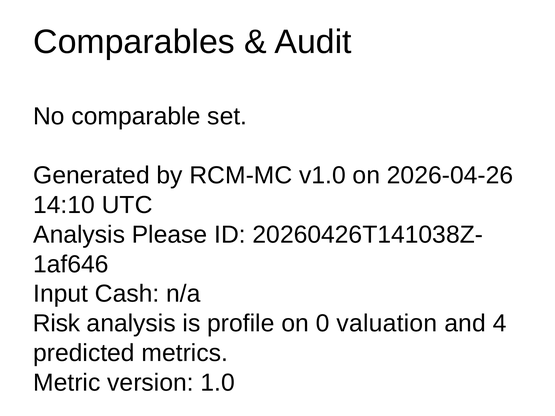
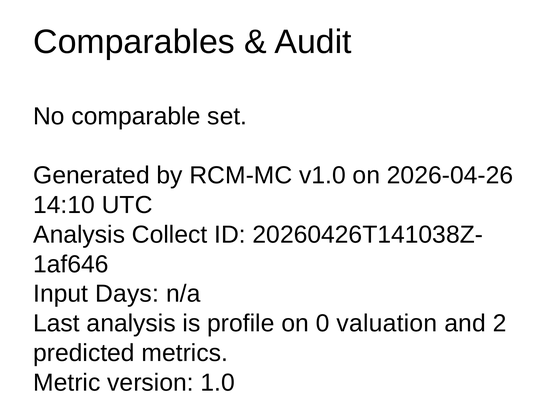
Please: Please -> Collect (170, 235)
Cash: Cash -> Days (127, 294)
Risk: Risk -> Last (56, 324)
4: 4 -> 2 (500, 324)
